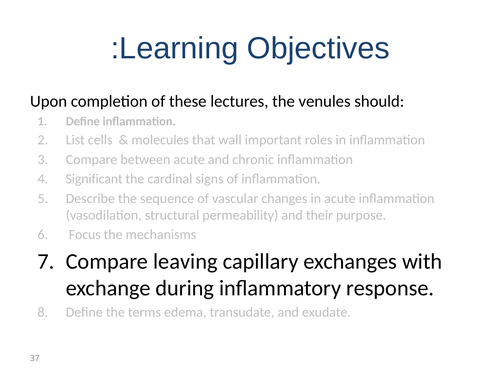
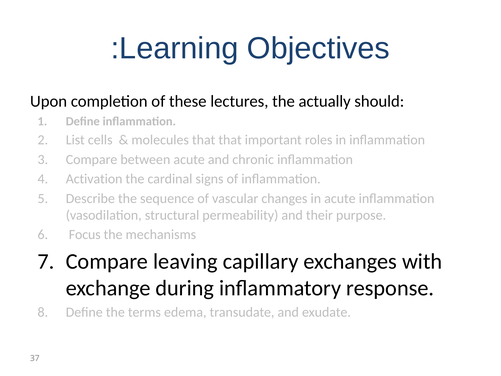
venules: venules -> actually (325, 101)
that wall: wall -> that (230, 140)
Significant: Significant -> Activation (94, 179)
